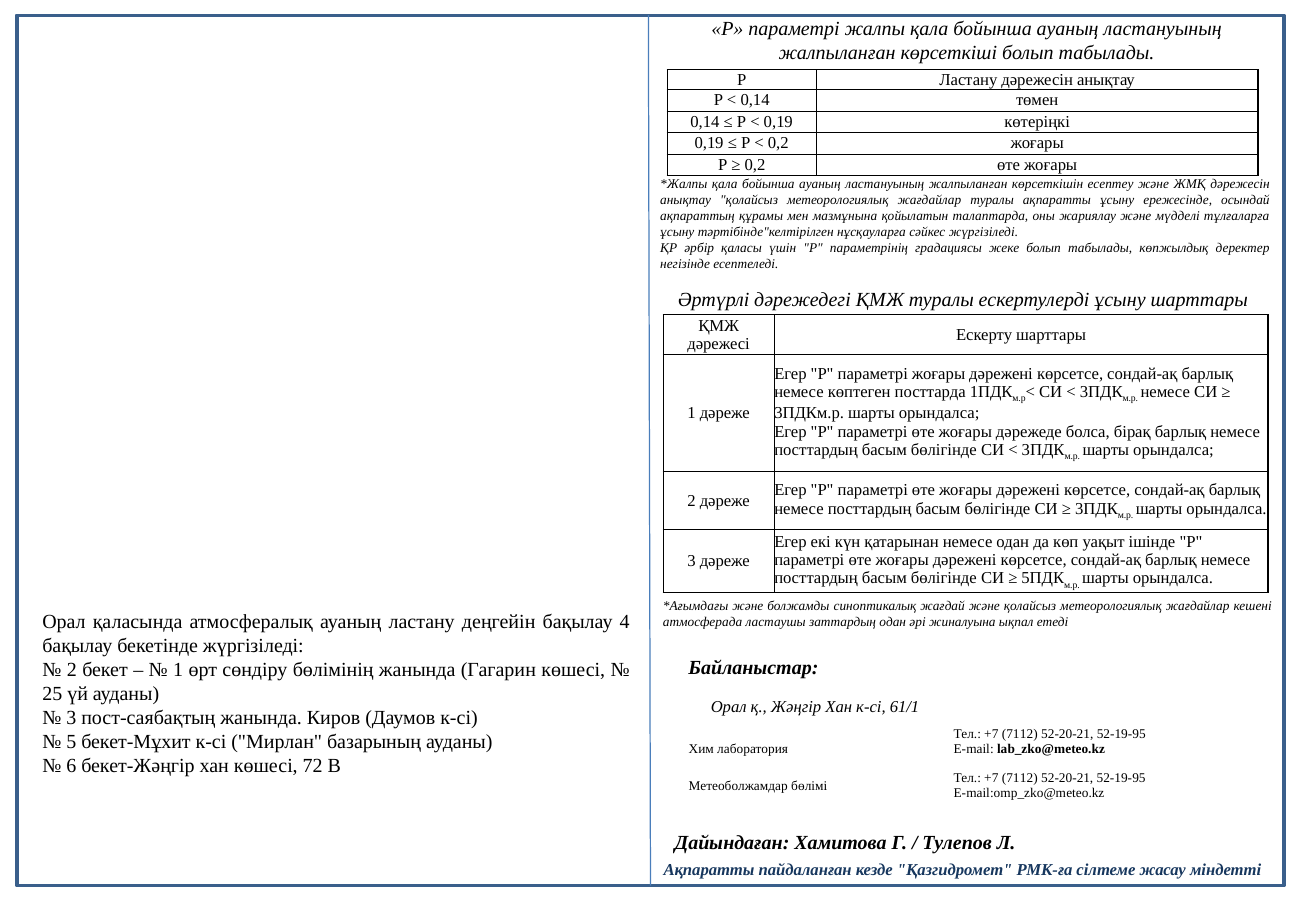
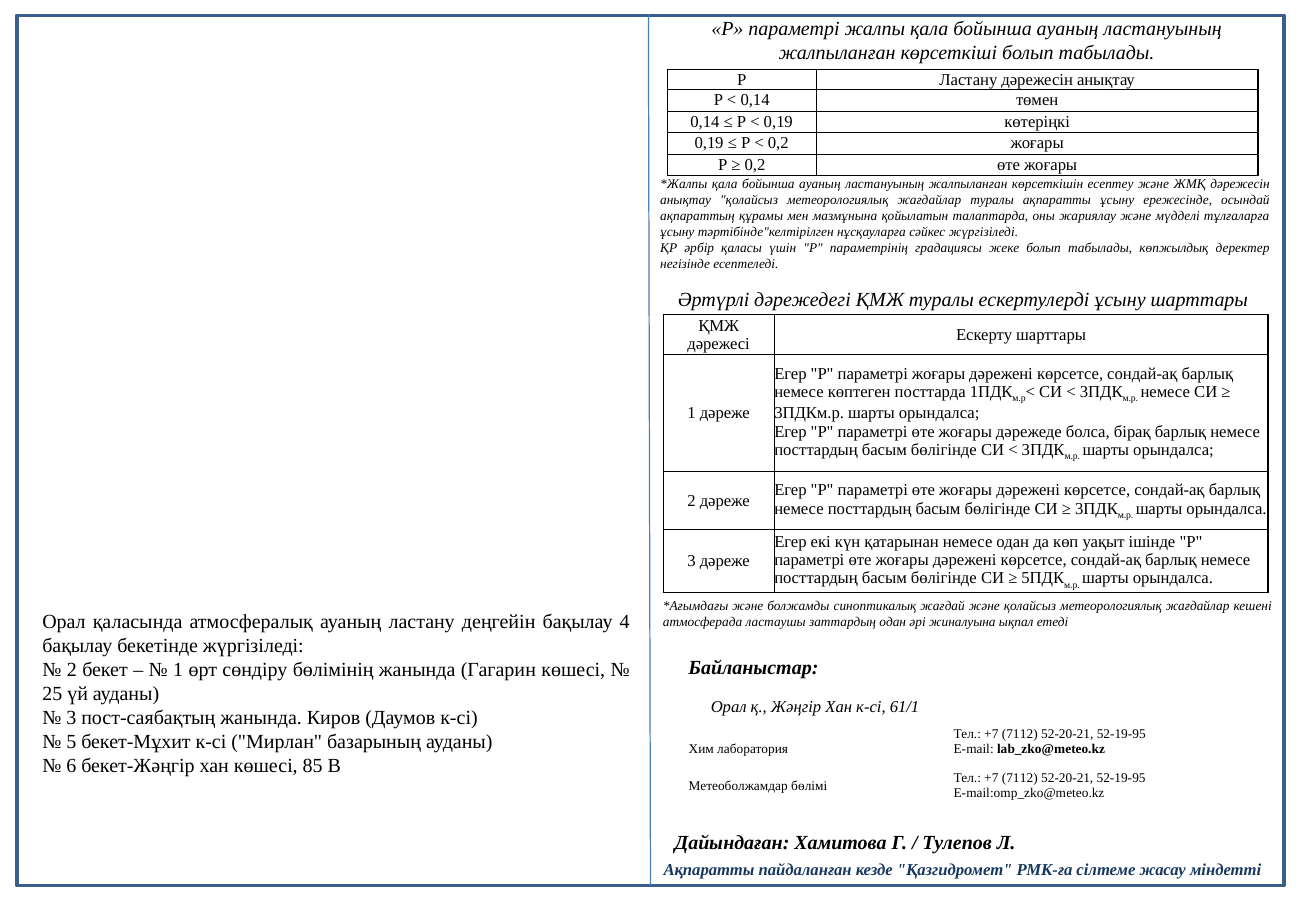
72: 72 -> 85 (313, 766)
